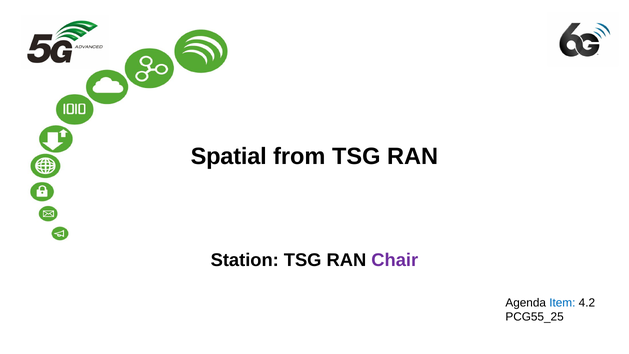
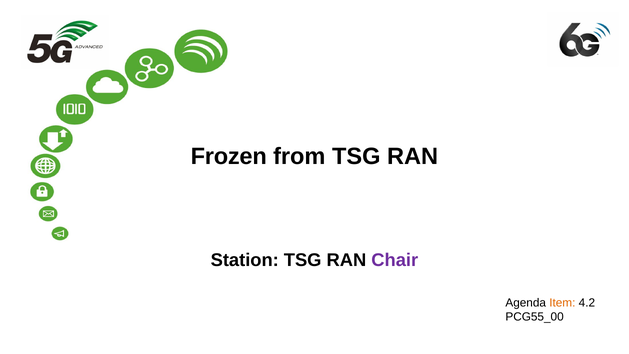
Spatial: Spatial -> Frozen (229, 156)
Item colour: blue -> orange (562, 303)
PCG55_25: PCG55_25 -> PCG55_00 (535, 317)
